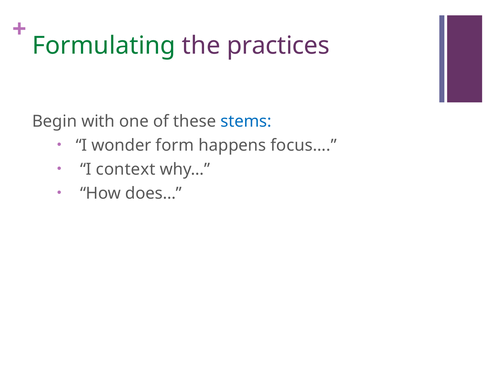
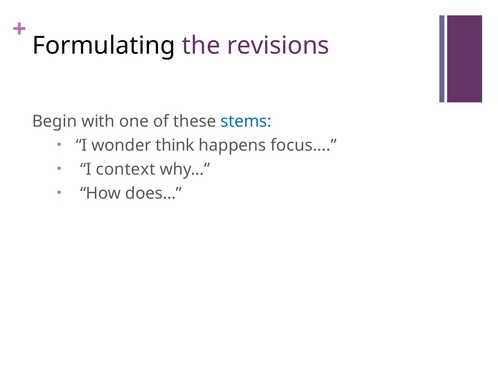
Formulating colour: green -> black (104, 46)
practices: practices -> revisions (278, 46)
form: form -> think (175, 146)
